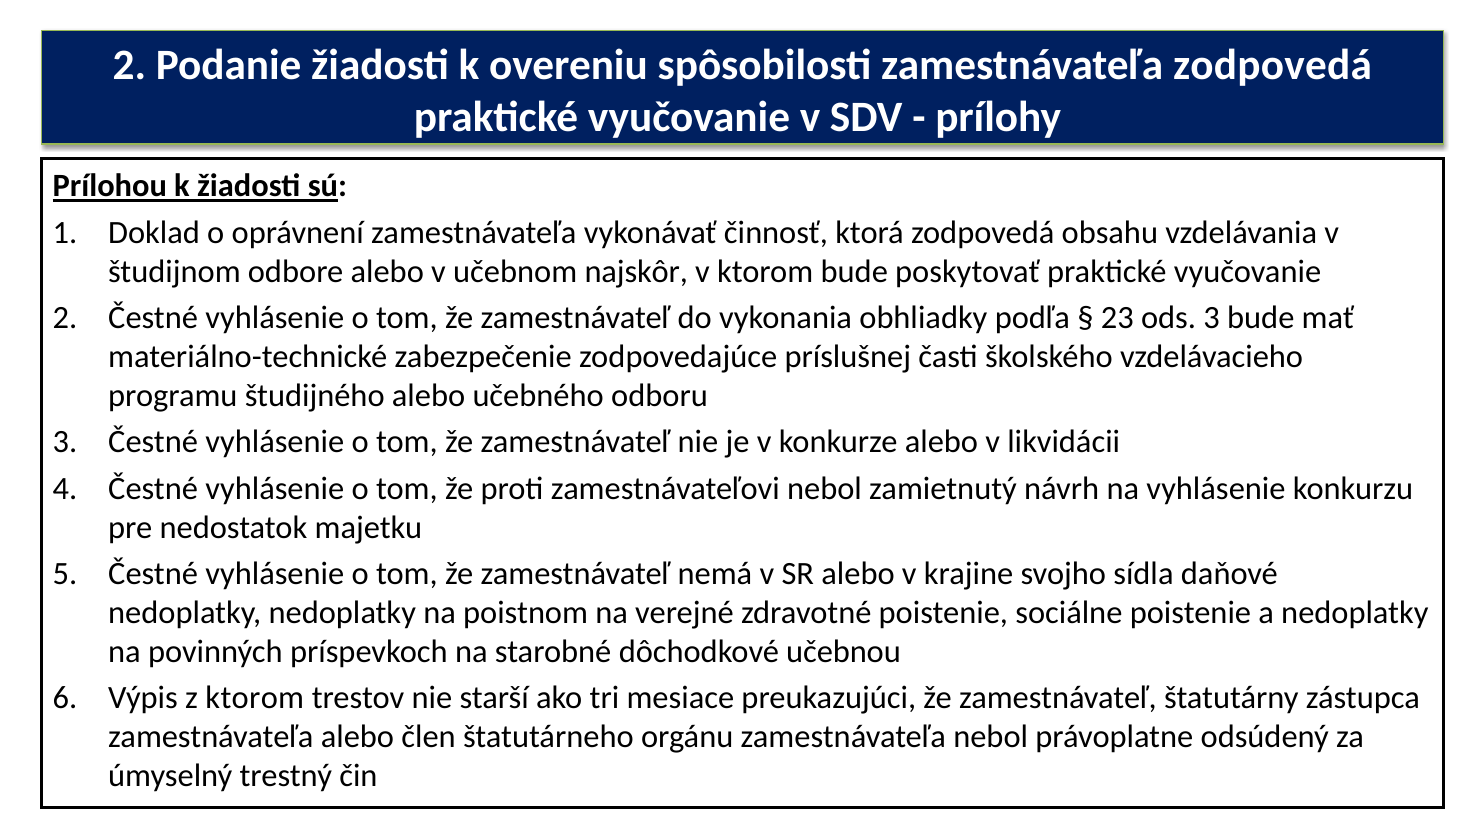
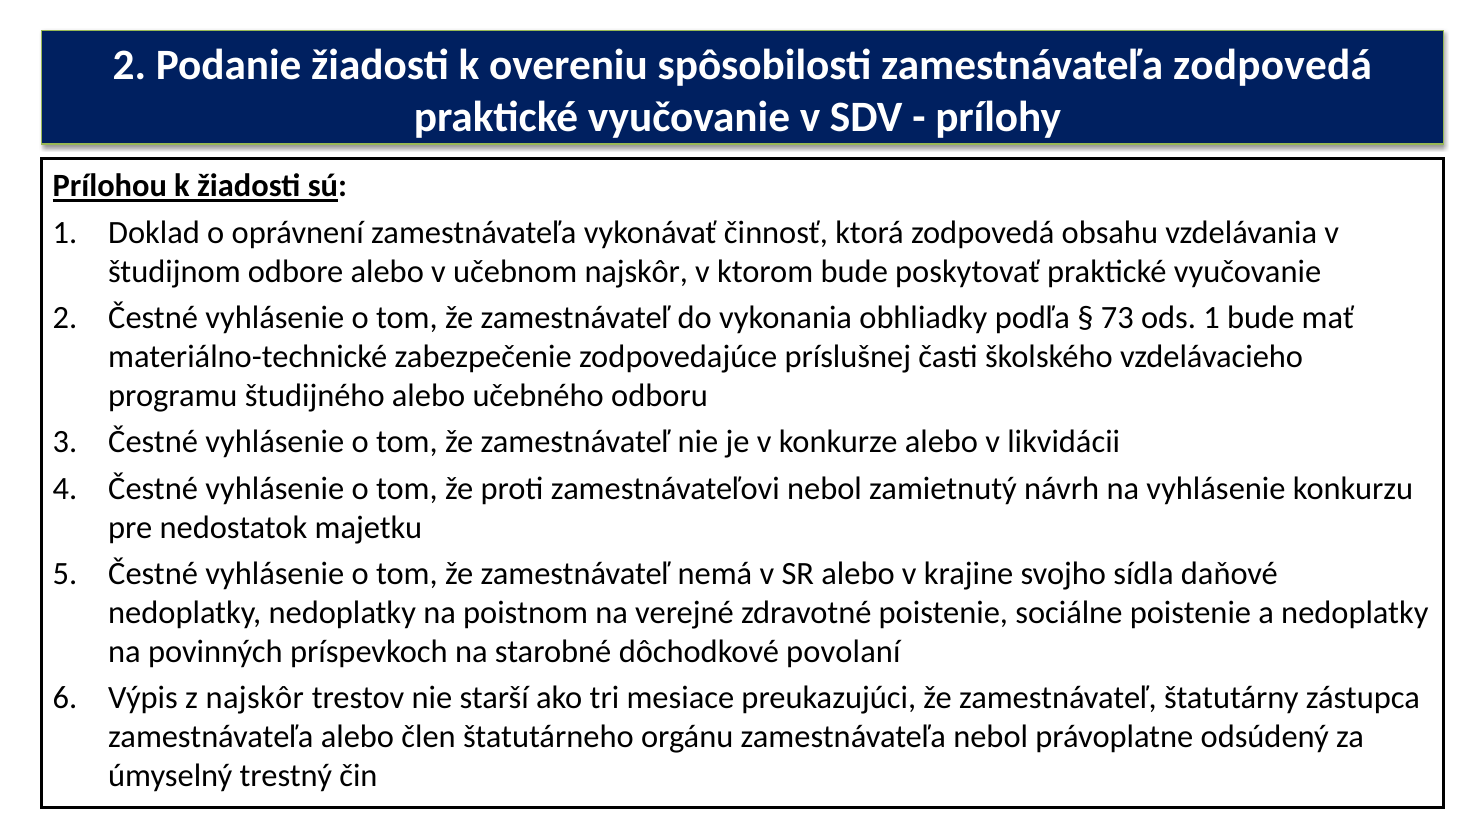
23: 23 -> 73 (1117, 318)
ods 3: 3 -> 1 (1212, 318)
učebnou: učebnou -> povolaní (843, 652)
z ktorom: ktorom -> najskôr (255, 698)
